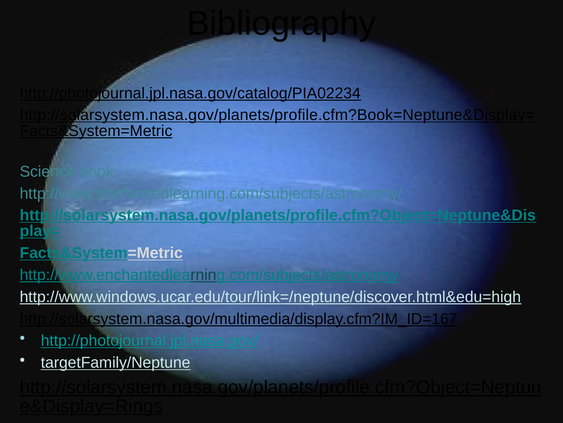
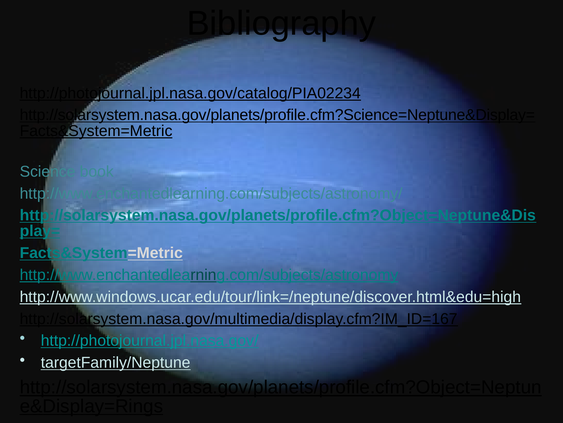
http://solarsystem.nasa.gov/planets/profile.cfm?Book=Neptune&Display=: http://solarsystem.nasa.gov/planets/profile.cfm?Book=Neptune&Display= -> http://solarsystem.nasa.gov/planets/profile.cfm?Science=Neptune&Display= (277, 115)
